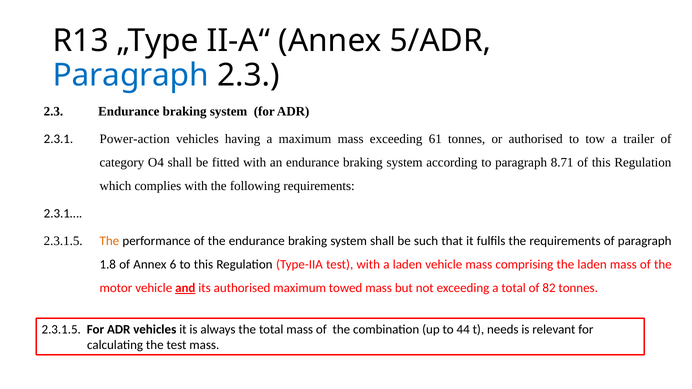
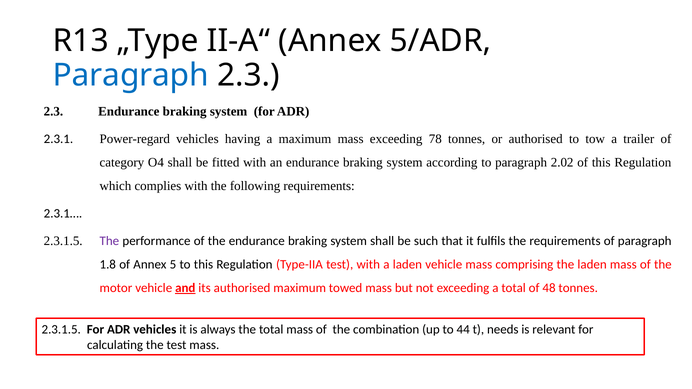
Power-action: Power-action -> Power-regard (135, 139)
61: 61 -> 78 (435, 139)
8.71: 8.71 -> 2.02 (562, 163)
The colour: orange -> purple (109, 241)
6: 6 -> 5 (173, 265)
82: 82 -> 48 (549, 288)
